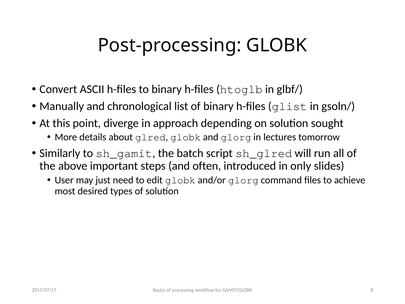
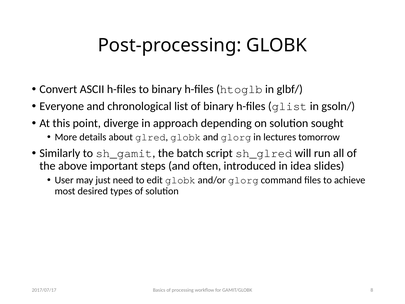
Manually: Manually -> Everyone (62, 106)
only: only -> idea (301, 166)
